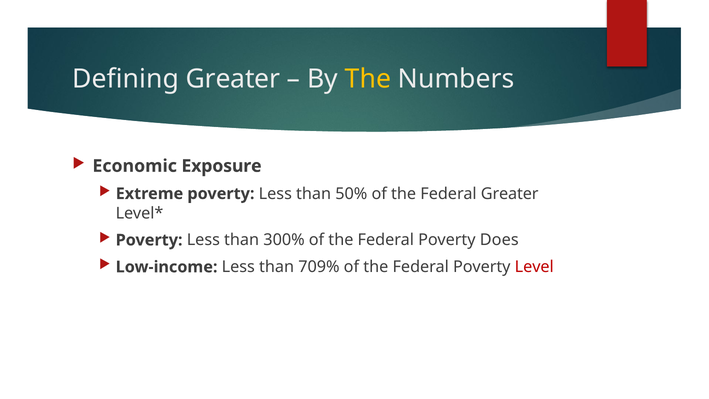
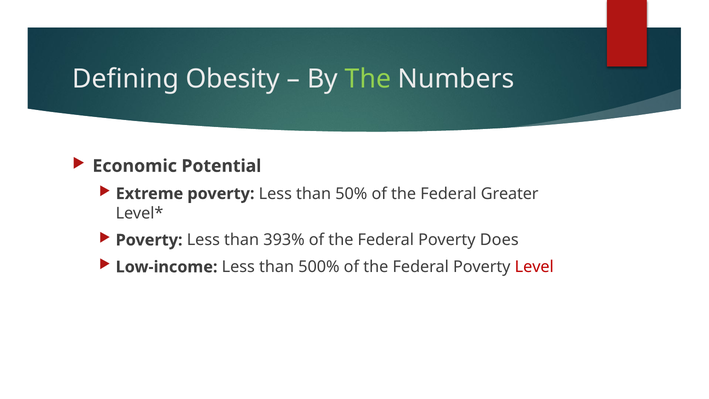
Defining Greater: Greater -> Obesity (233, 79)
The colour: yellow -> light green (368, 79)
Exposure: Exposure -> Potential (221, 166)
300%: 300% -> 393% (284, 240)
709%: 709% -> 500% (319, 267)
